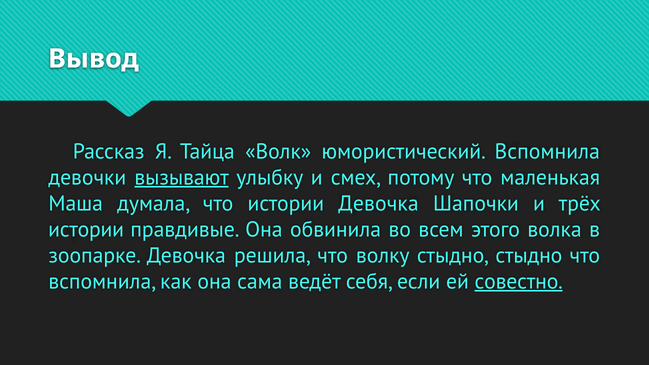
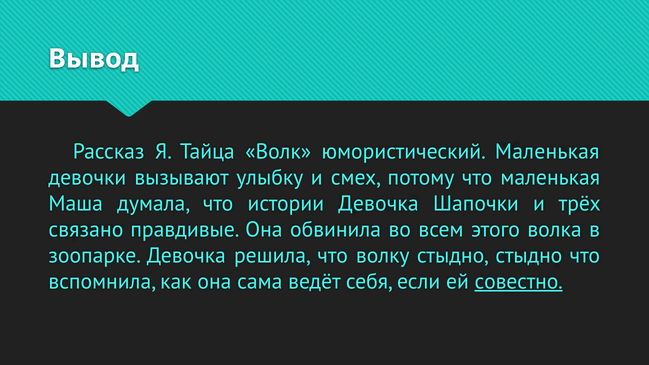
юмористический Вспомнила: Вспомнила -> Маленькая (547, 152)
вызывают underline: present -> none (182, 178)
истории: истории -> связано (86, 230)
